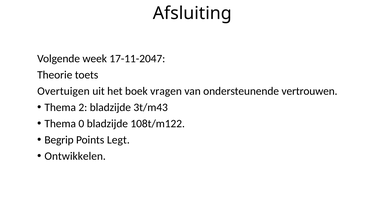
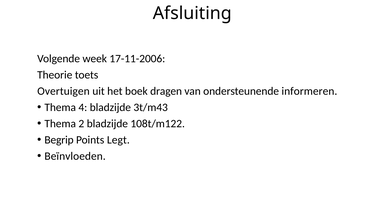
17-11-2047: 17-11-2047 -> 17-11-2006 (137, 59)
vragen: vragen -> dragen (166, 91)
vertrouwen: vertrouwen -> informeren (309, 91)
2: 2 -> 4 (83, 107)
0: 0 -> 2 (81, 124)
Ontwikkelen: Ontwikkelen -> Beïnvloeden (75, 156)
